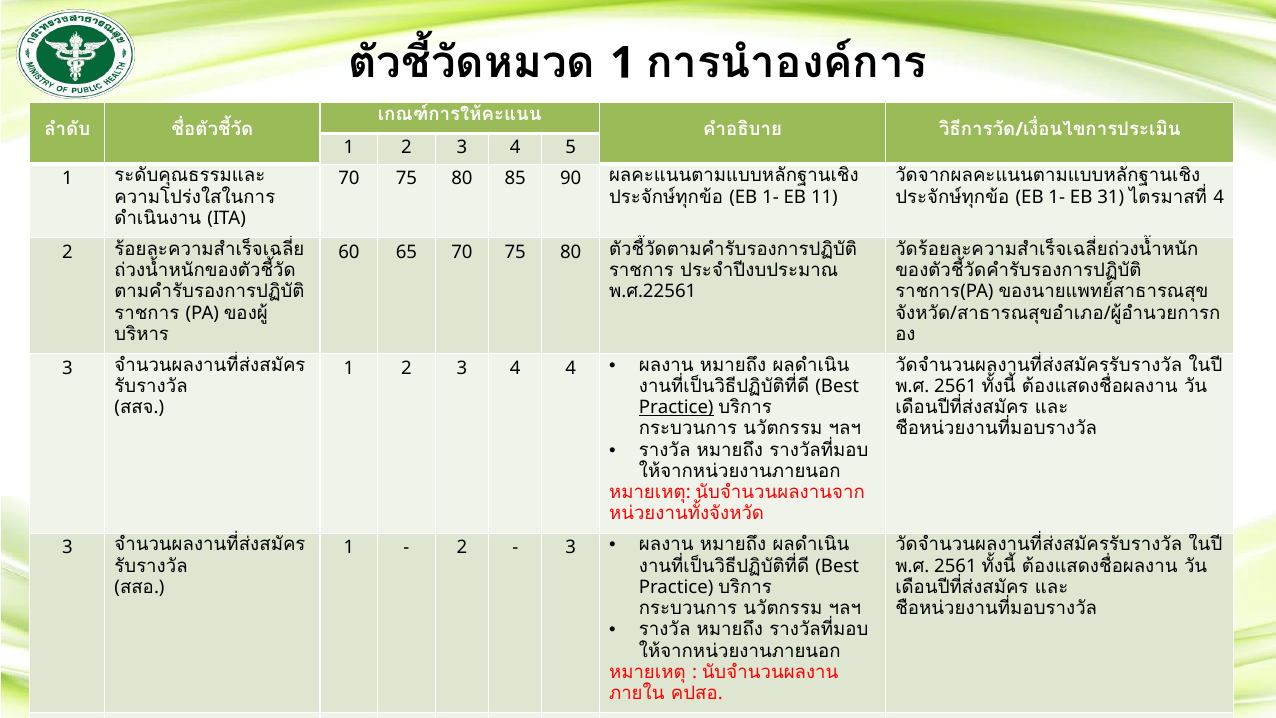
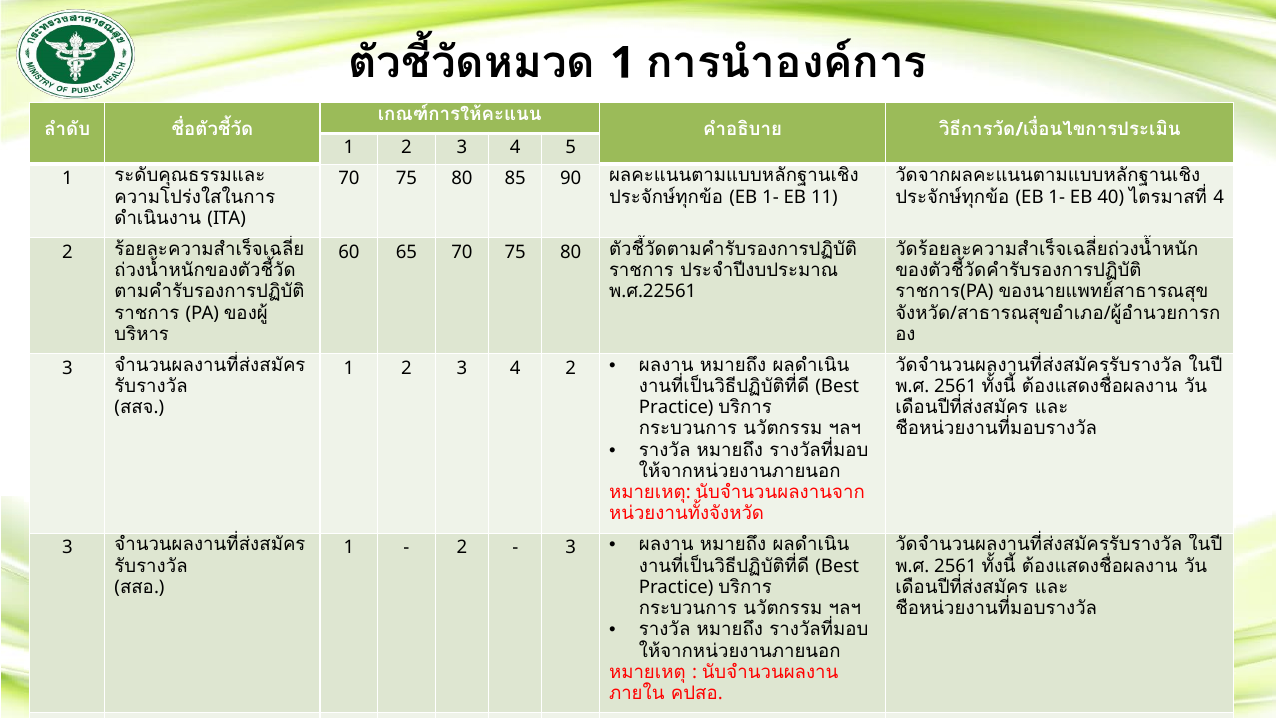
31: 31 -> 40 (1111, 197)
3 4 4: 4 -> 2 (571, 368)
Practice underline: present -> none (676, 407)
